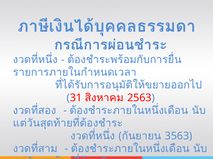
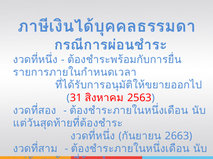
3563: 3563 -> 2663 (179, 136)
